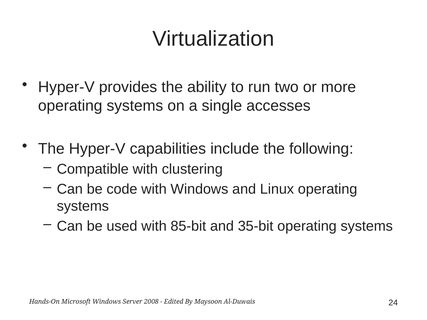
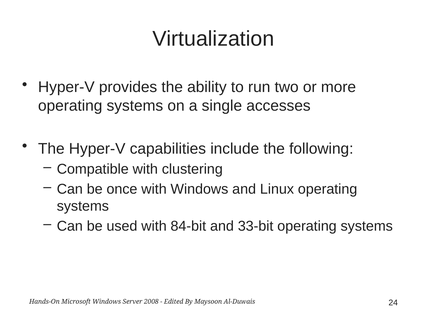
code: code -> once (122, 189)
85-bit: 85-bit -> 84-bit (188, 226)
35-bit: 35-bit -> 33-bit (256, 226)
